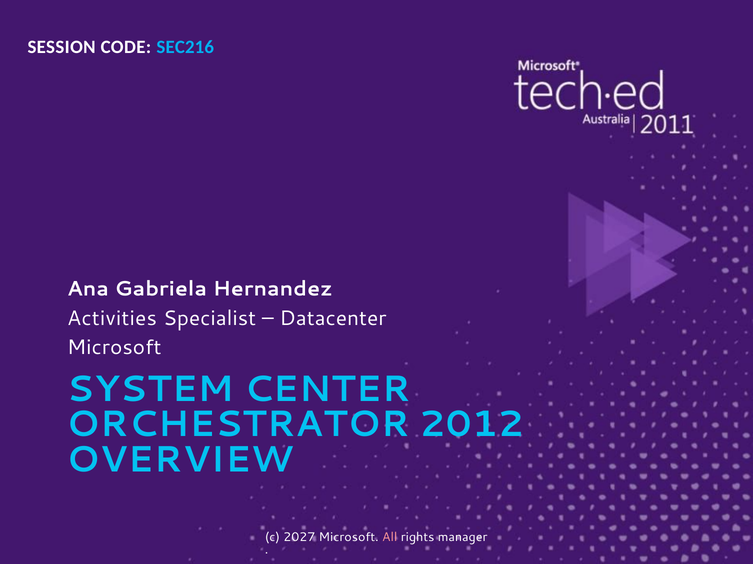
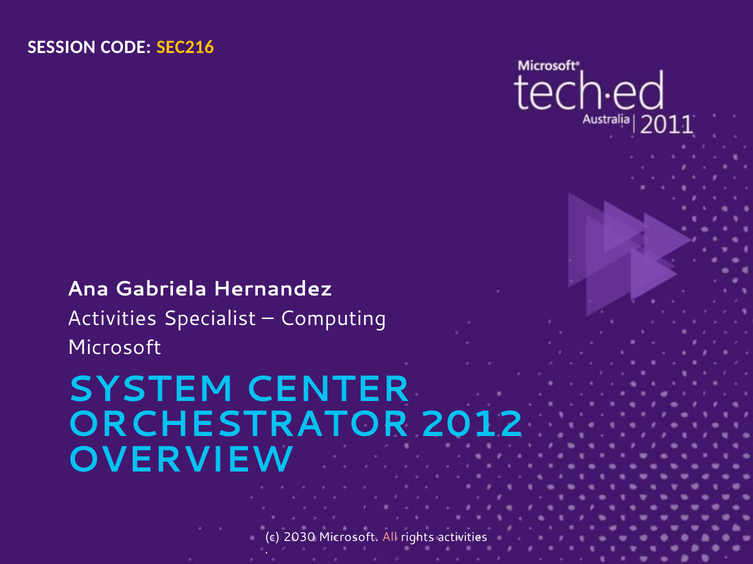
SEC216 colour: light blue -> yellow (185, 47)
Datacenter: Datacenter -> Computing (333, 319)
2027: 2027 -> 2030 (299, 538)
rights manager: manager -> activities (463, 538)
